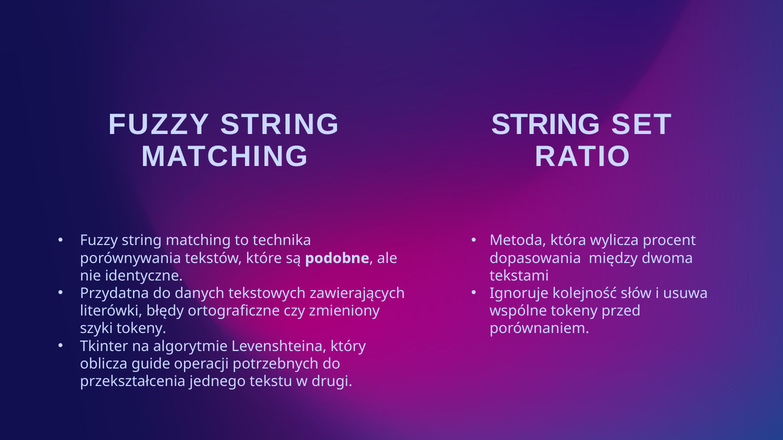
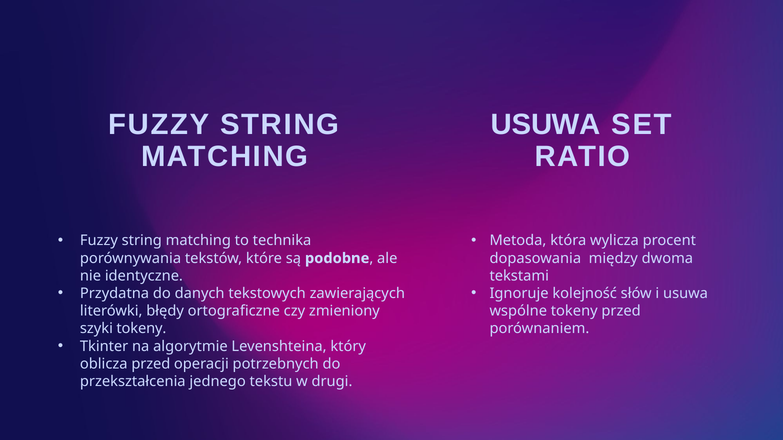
STRING: STRING -> USUWA (546, 125)
oblicza guide: guide -> przed (151, 364)
